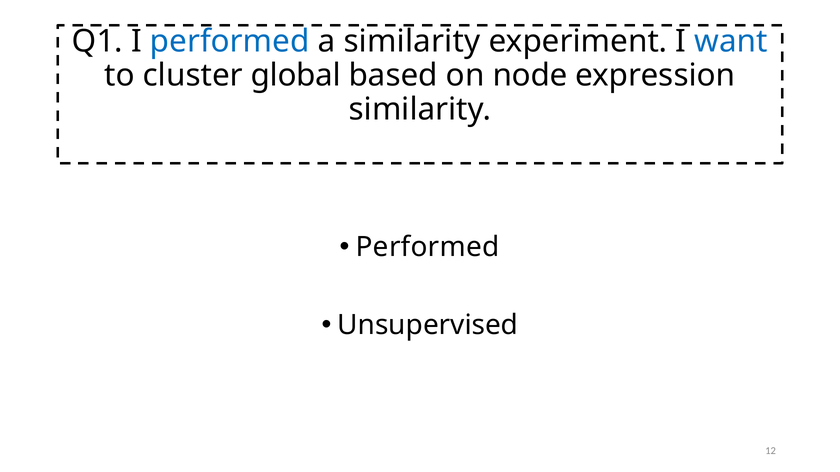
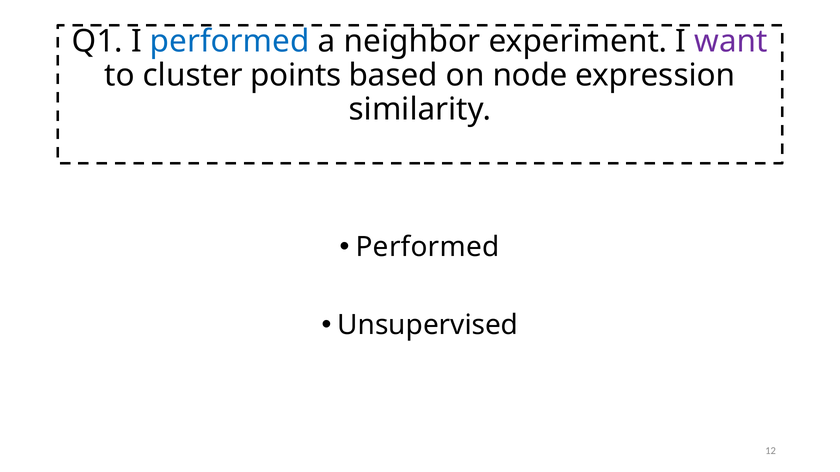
a similarity: similarity -> neighbor (412, 41)
want colour: blue -> purple (731, 41)
global: global -> points (296, 75)
